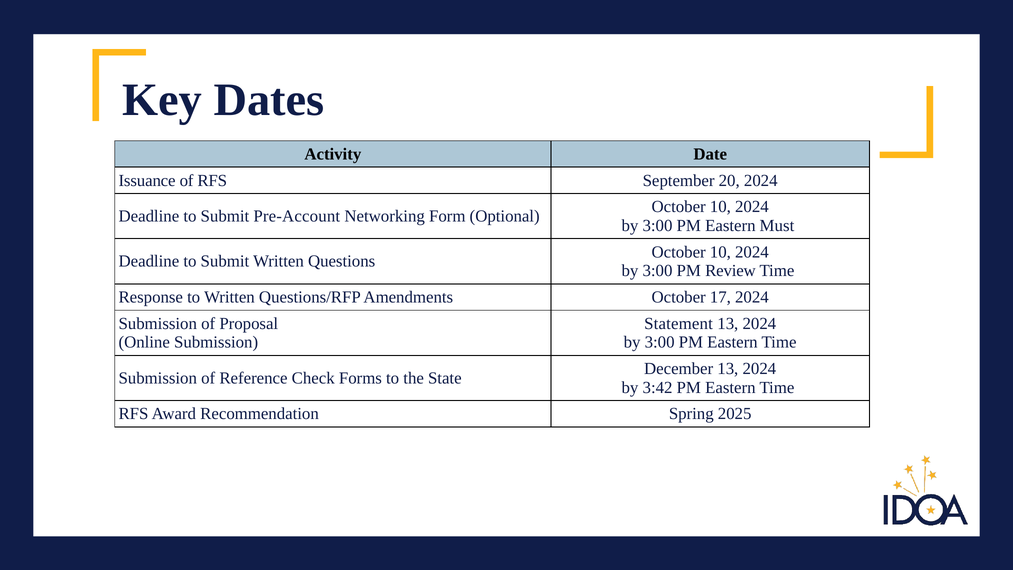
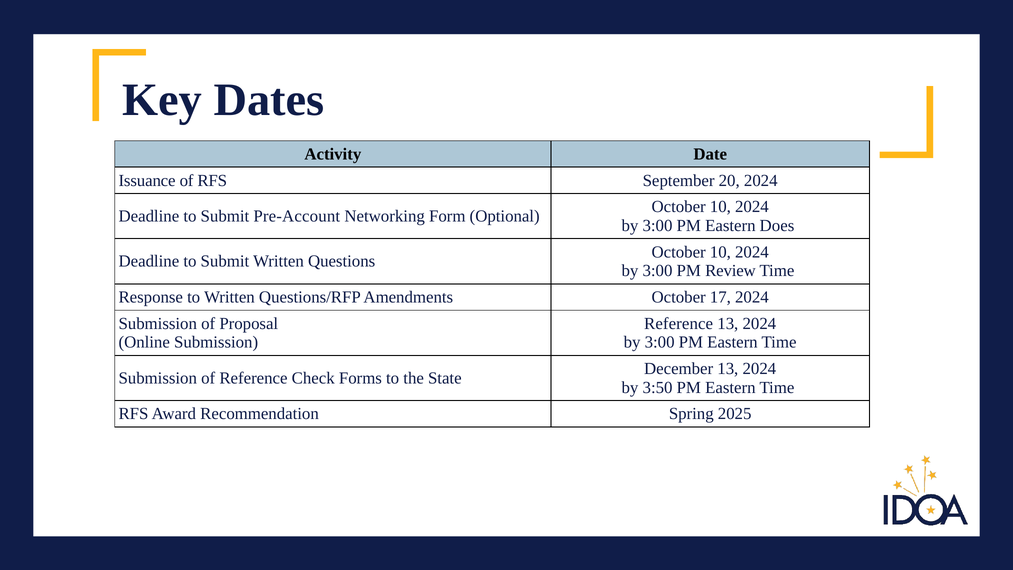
Must: Must -> Does (777, 226)
Statement: Statement -> Reference (679, 323)
3:42: 3:42 -> 3:50 (658, 387)
